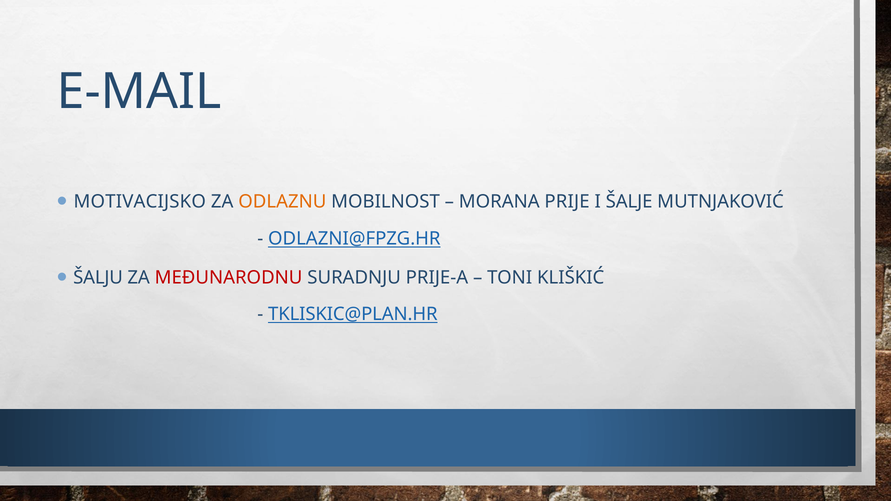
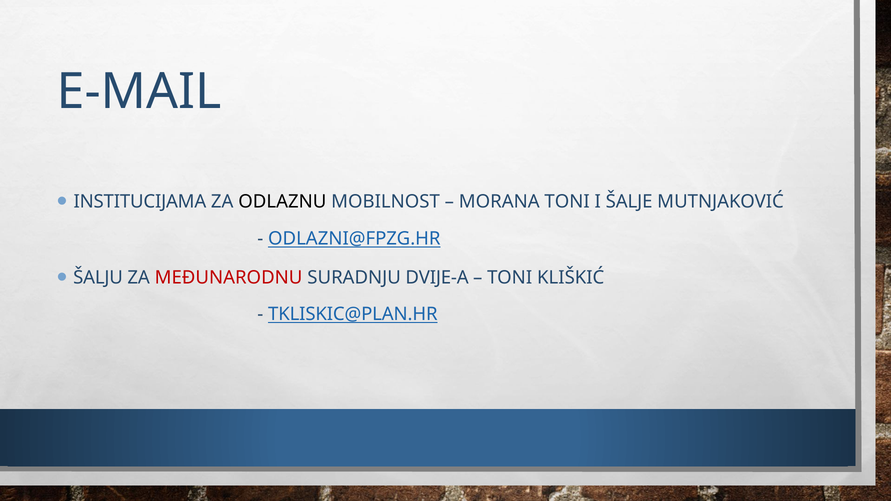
MOTIVACIJSKO: MOTIVACIJSKO -> INSTITUCIJAMA (140, 202)
ODLAZNU colour: orange -> black (282, 202)
MORANA PRIJE: PRIJE -> TONI (567, 202)
PRIJE-A: PRIJE-A -> DVIJE-A (437, 278)
